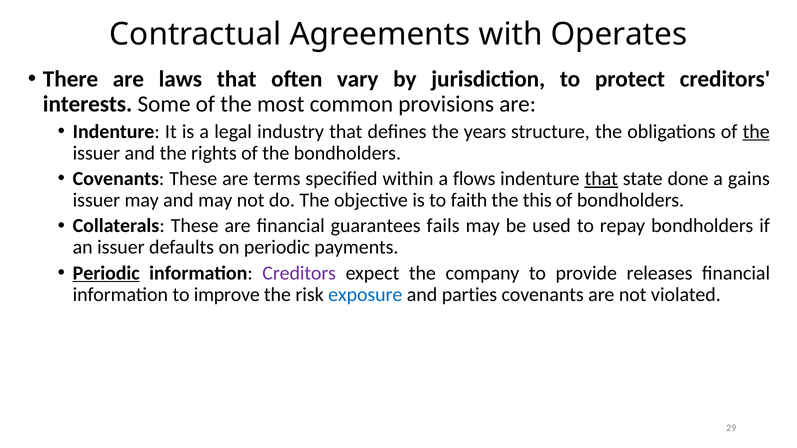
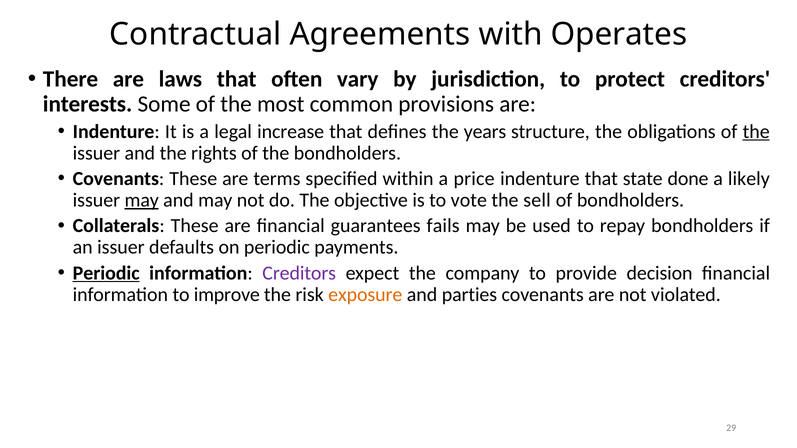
industry: industry -> increase (291, 132)
flows: flows -> price (474, 179)
that underline: present -> none (601, 179)
gains: gains -> likely (749, 179)
may underline: none -> present (142, 200)
faith: faith -> vote (469, 200)
this: this -> sell (537, 200)
releases: releases -> decision (660, 273)
exposure colour: blue -> orange (365, 295)
